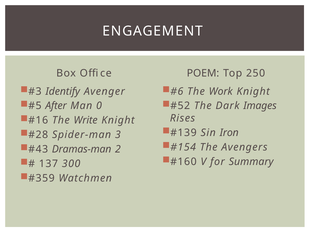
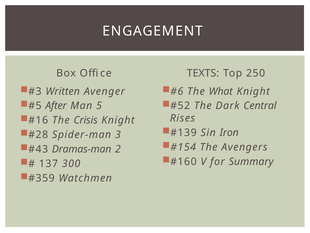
POEM: POEM -> TEXTS (203, 73)
Identify: Identify -> Written (63, 91)
Work: Work -> What (221, 91)
0: 0 -> 5 (99, 106)
Images: Images -> Central (260, 106)
Write: Write -> Crisis (86, 120)
